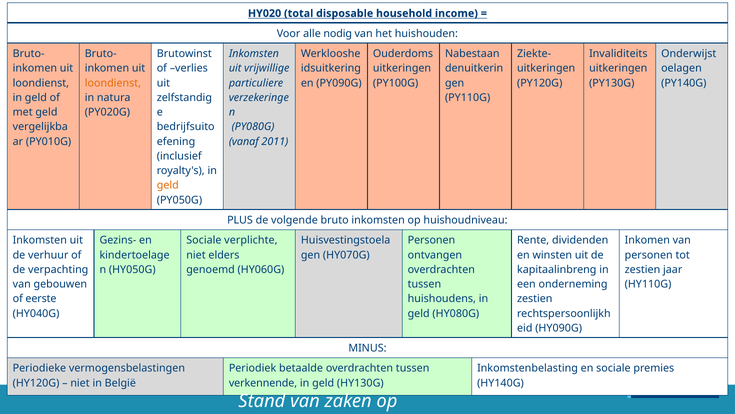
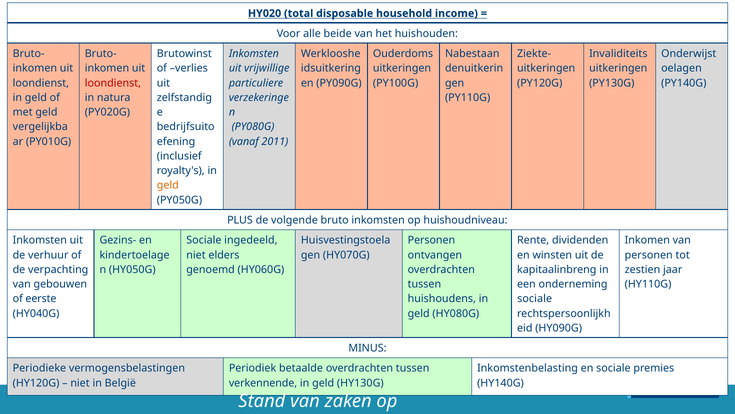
nodig: nodig -> beide (338, 34)
loondienst colour: orange -> red (113, 83)
verplichte: verplichte -> ingedeeld (251, 240)
zestien: zestien -> sociale (535, 298)
